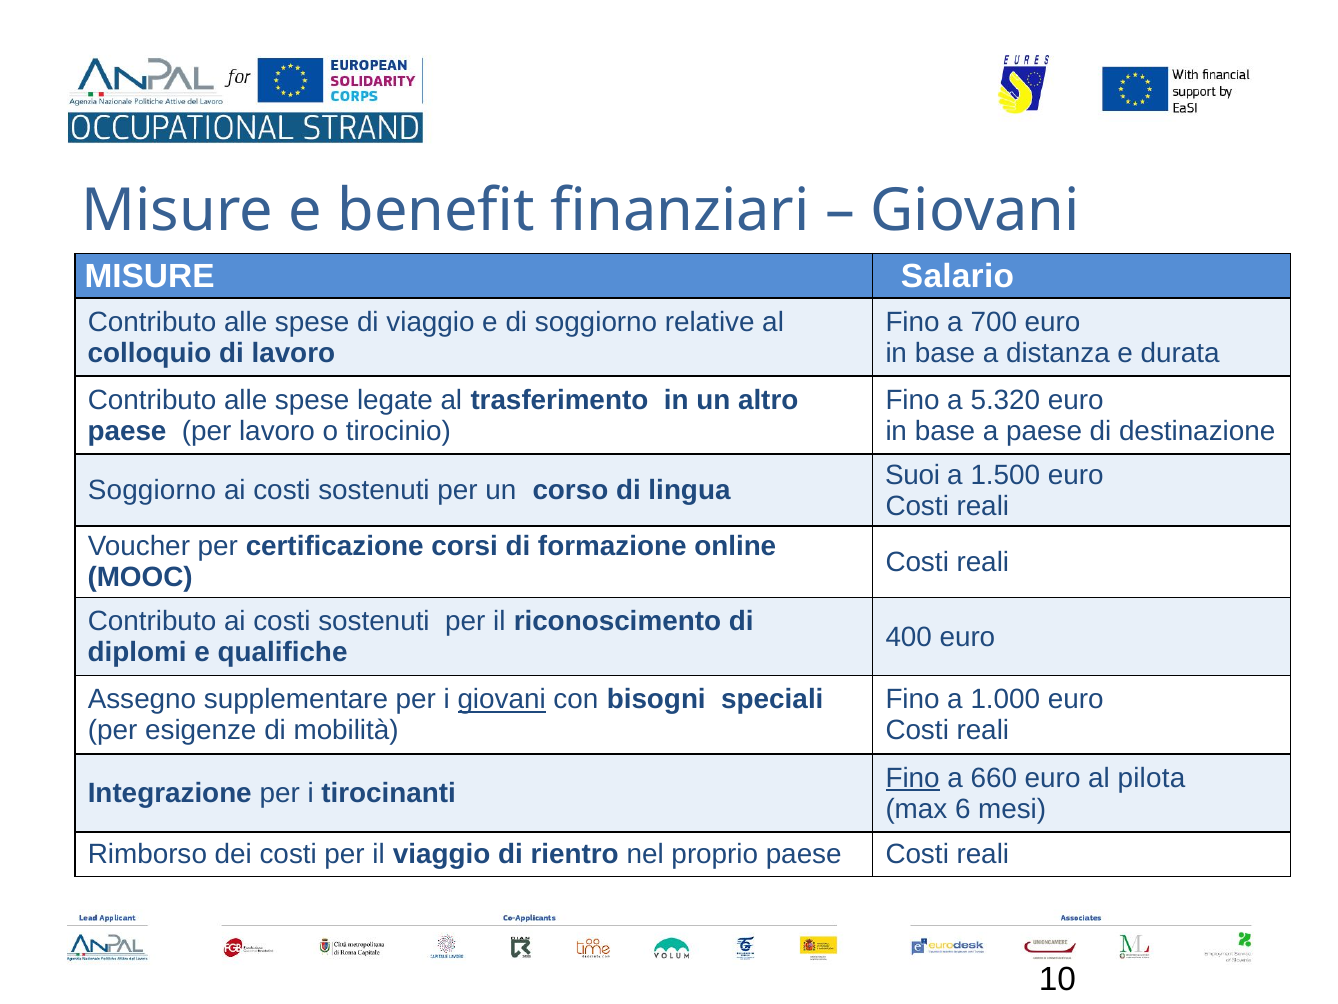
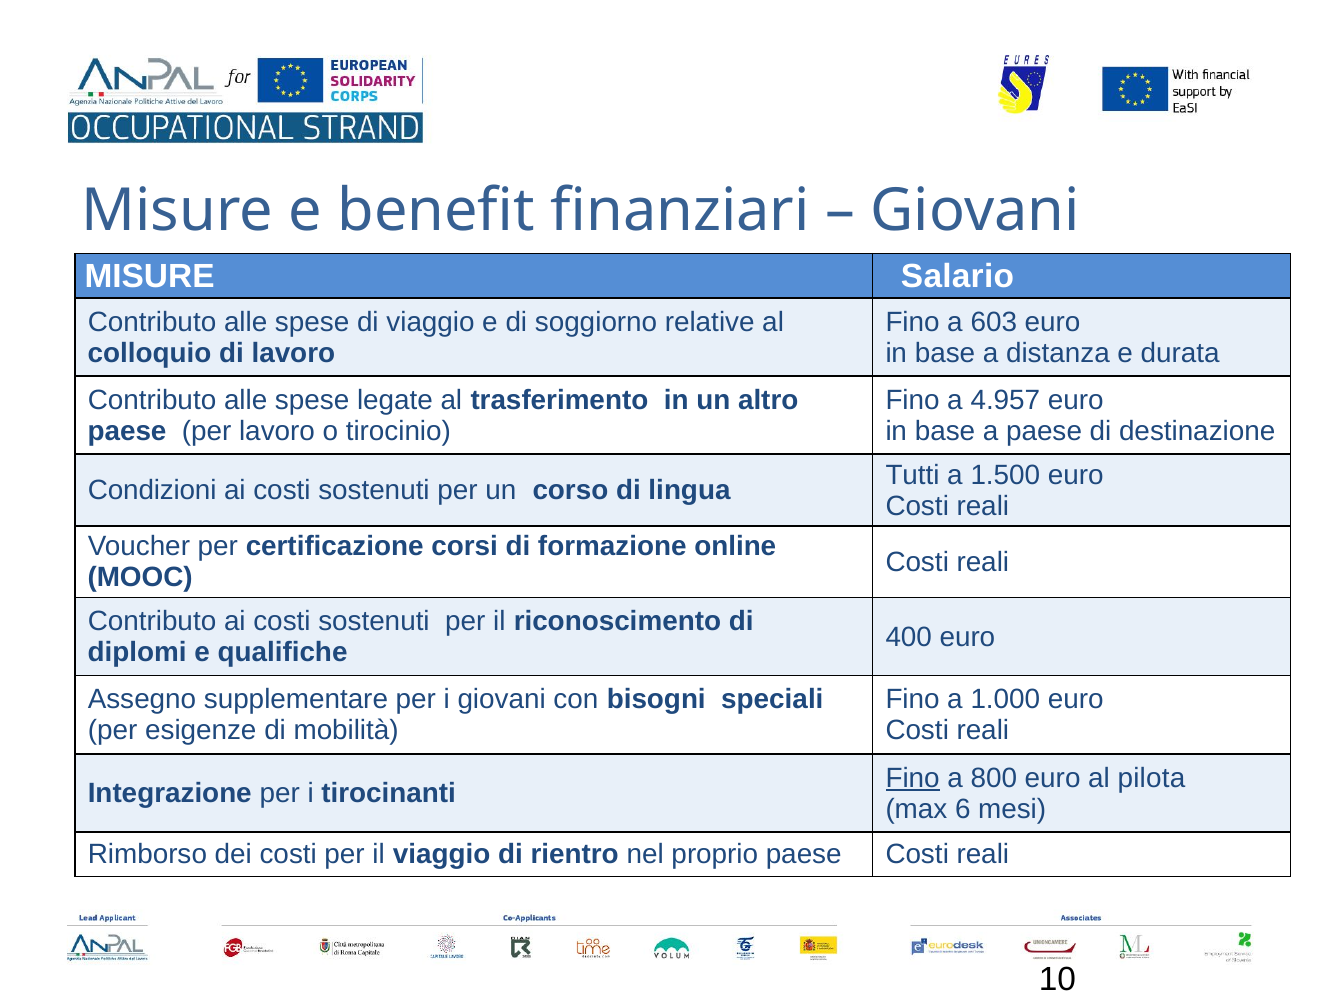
700: 700 -> 603 (994, 322)
5.320: 5.320 -> 4.957 (1005, 400)
Suoi: Suoi -> Tutti (913, 475)
Soggiorno: Soggiorno -> Condizioni (152, 490)
giovani underline: present -> none (502, 699)
660: 660 -> 800 (994, 778)
